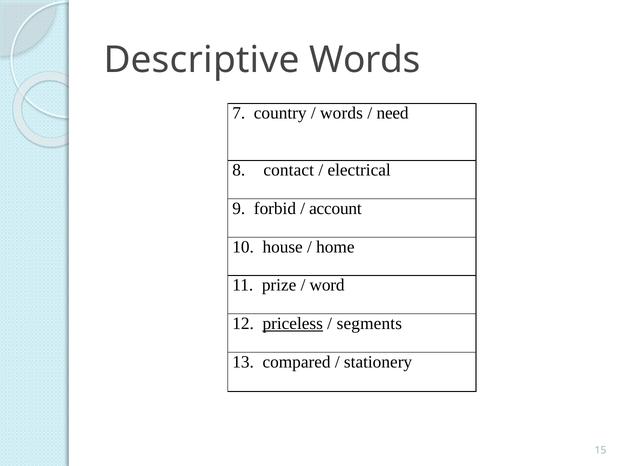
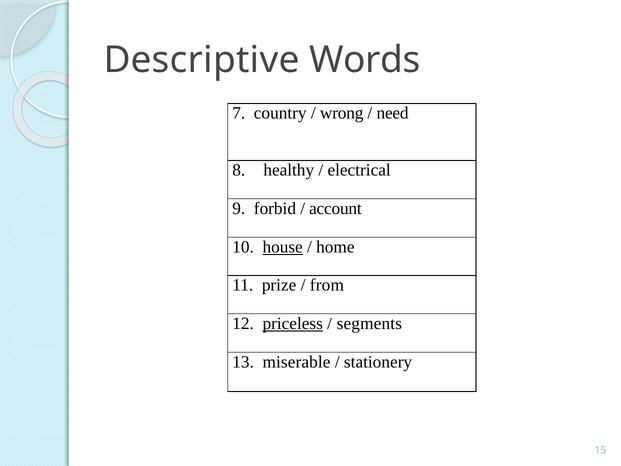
words: words -> wrong (342, 113)
contact: contact -> healthy (289, 170)
house underline: none -> present (283, 247)
word: word -> from (327, 285)
compared: compared -> miserable (297, 362)
